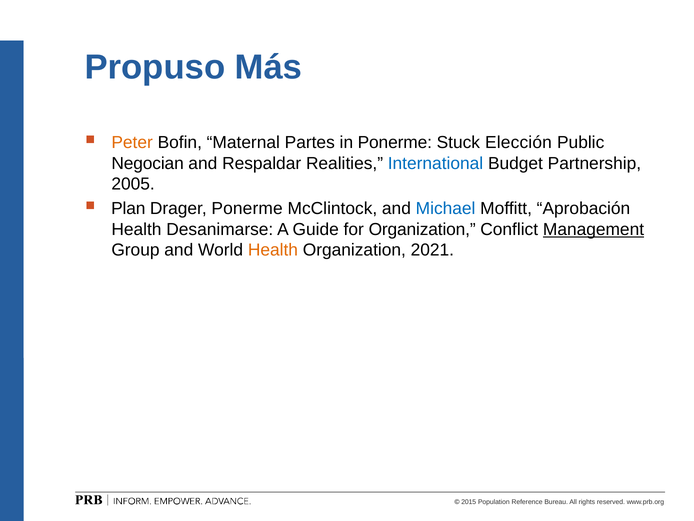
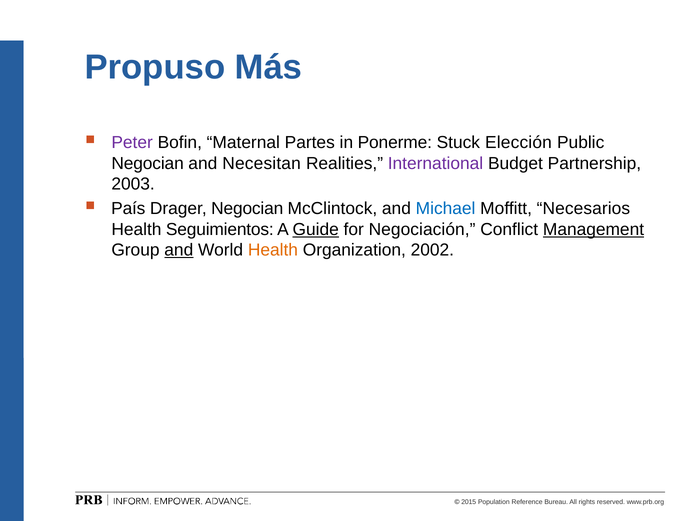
Peter colour: orange -> purple (132, 142)
Respaldar: Respaldar -> Necesitan (262, 163)
International colour: blue -> purple (435, 163)
2005: 2005 -> 2003 (133, 184)
Plan: Plan -> País (128, 208)
Drager Ponerme: Ponerme -> Negocian (247, 208)
Aprobación: Aprobación -> Necesarios (583, 208)
Desanimarse: Desanimarse -> Seguimientos (220, 229)
Guide underline: none -> present (316, 229)
for Organization: Organization -> Negociación (422, 229)
and underline: none -> present (179, 250)
2021: 2021 -> 2002 (432, 250)
